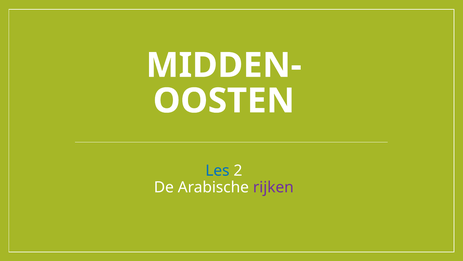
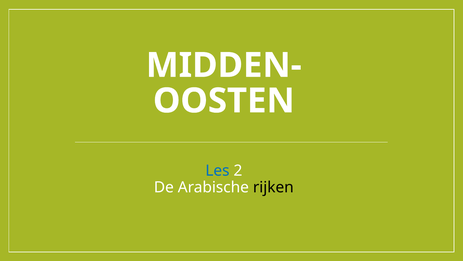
rijken colour: purple -> black (273, 187)
